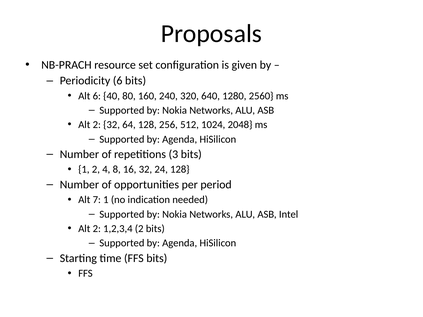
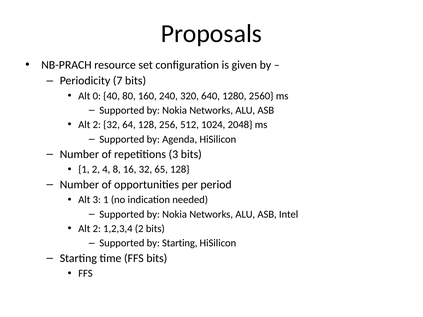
Periodicity 6: 6 -> 7 (118, 81)
Alt 6: 6 -> 0 (97, 96)
24: 24 -> 65 (161, 170)
Alt 7: 7 -> 3 (97, 200)
Agenda: Agenda -> Starting (180, 243)
